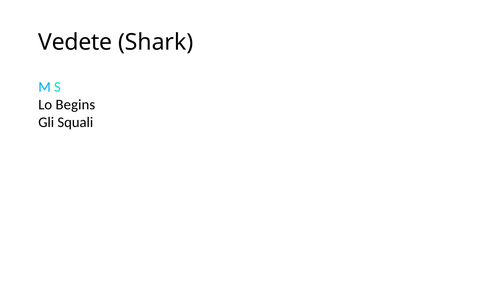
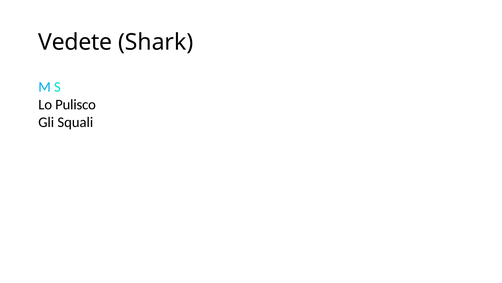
Begins: Begins -> Pulisco (76, 104)
